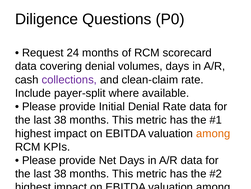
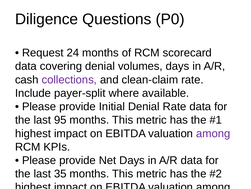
38: 38 -> 95 (60, 120)
among colour: orange -> purple (213, 133)
38: 38 -> 35 (60, 173)
